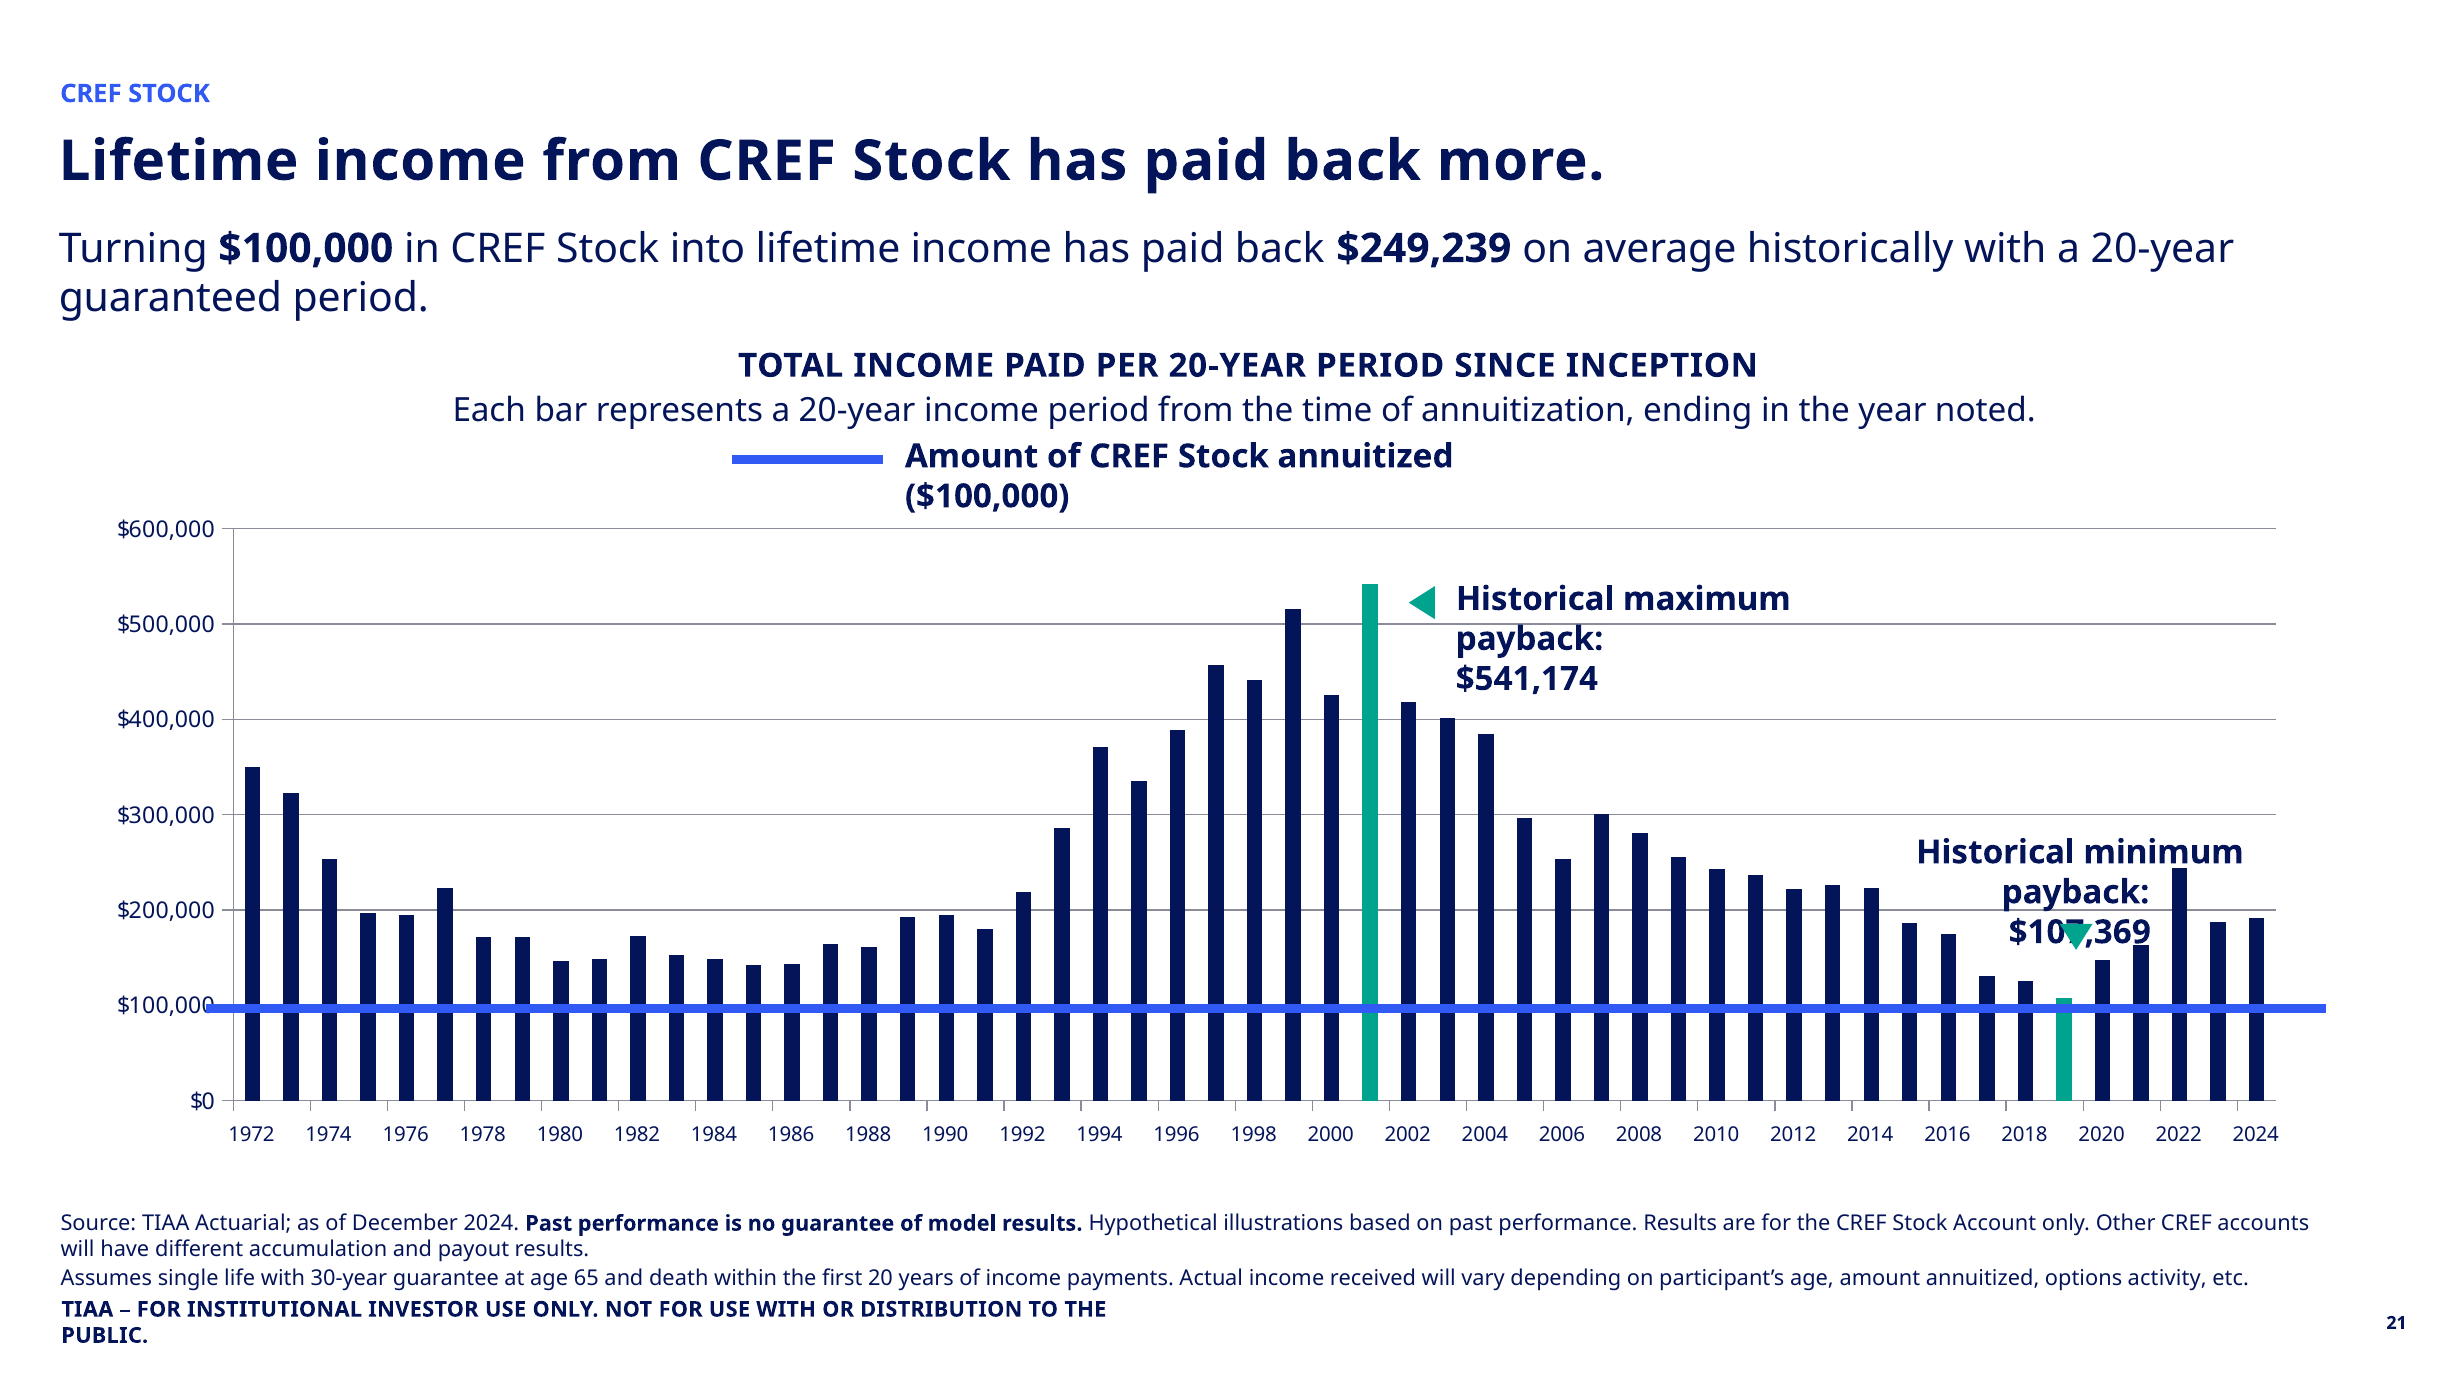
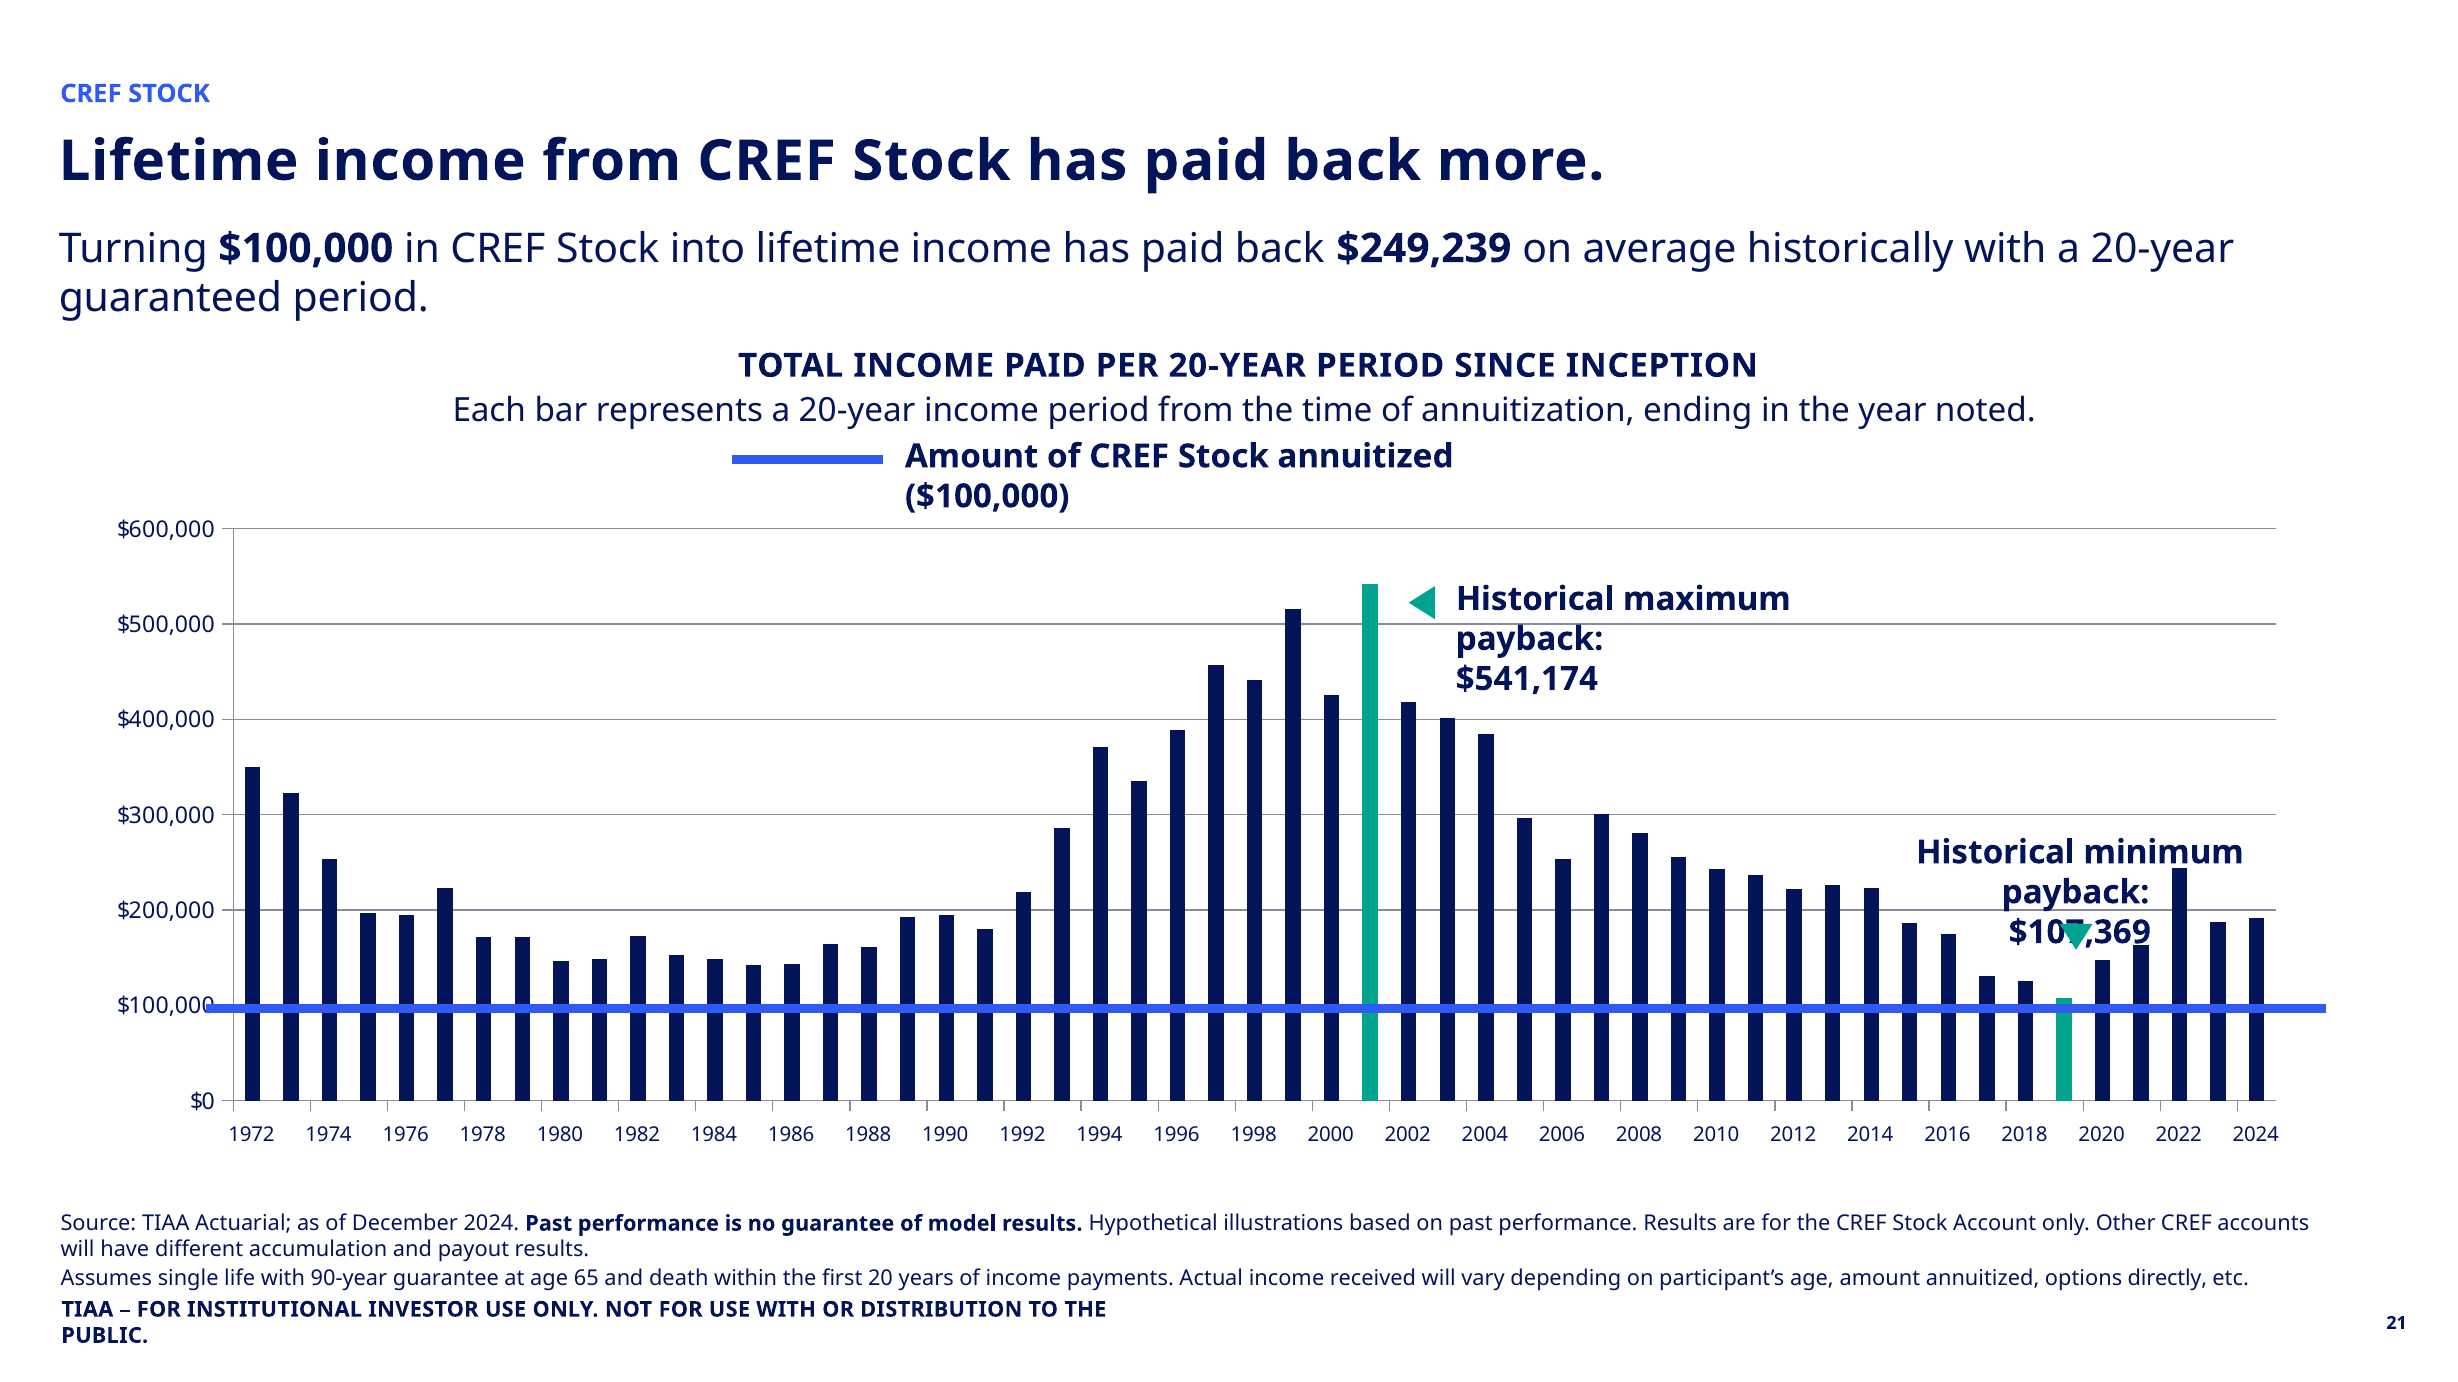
30-year: 30-year -> 90-year (349, 1279)
activity: activity -> directly (2167, 1279)
